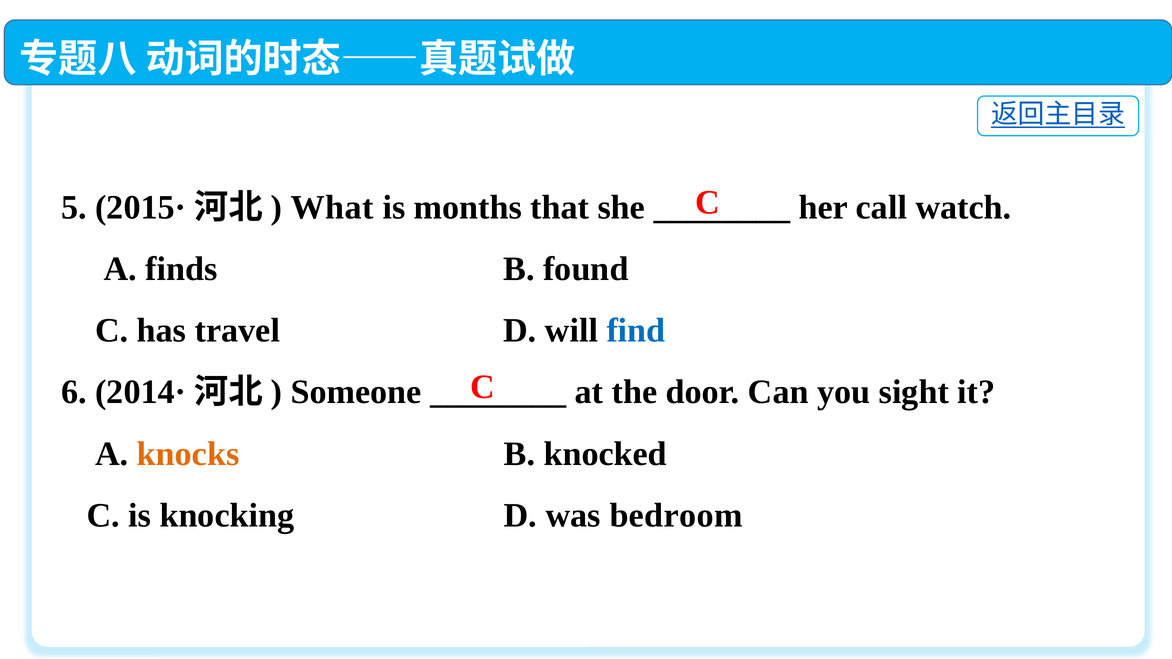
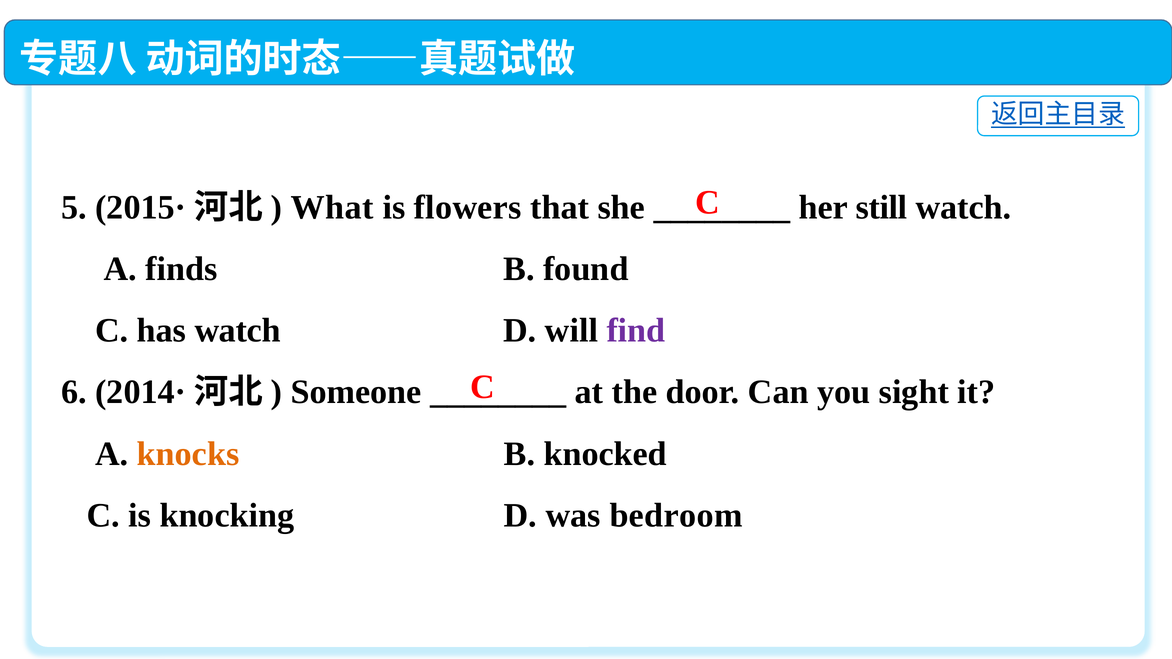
months: months -> flowers (468, 208)
call: call -> still (882, 208)
has travel: travel -> watch (238, 331)
find colour: blue -> purple (636, 331)
